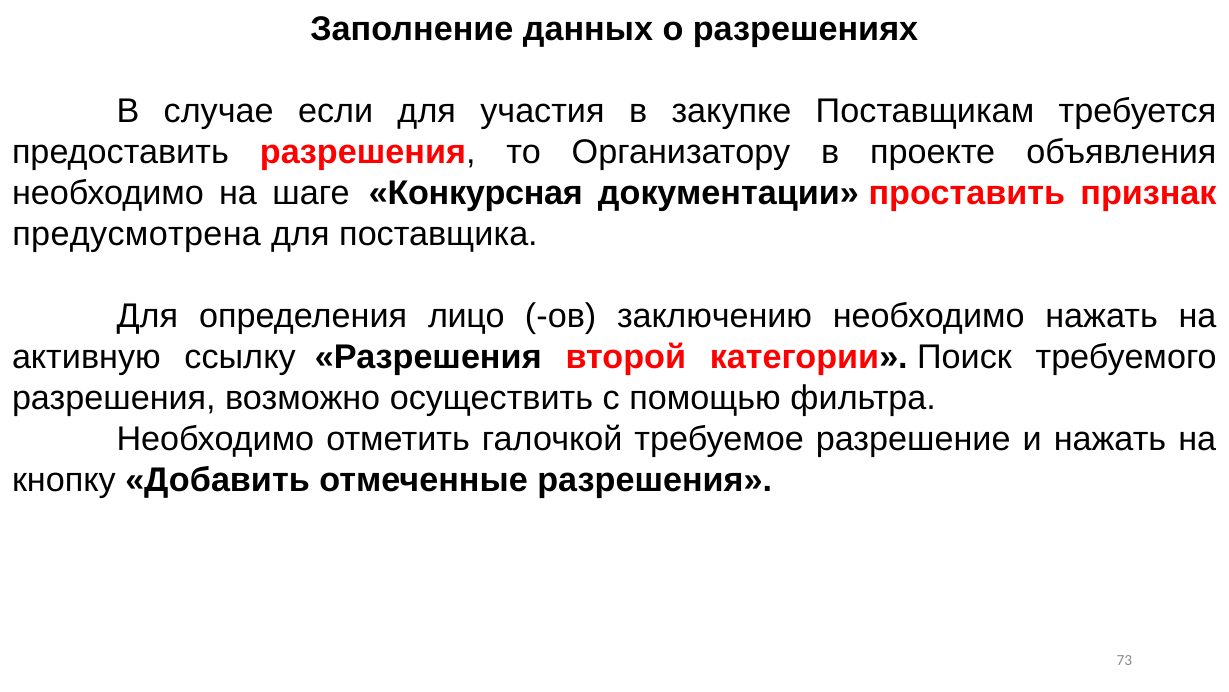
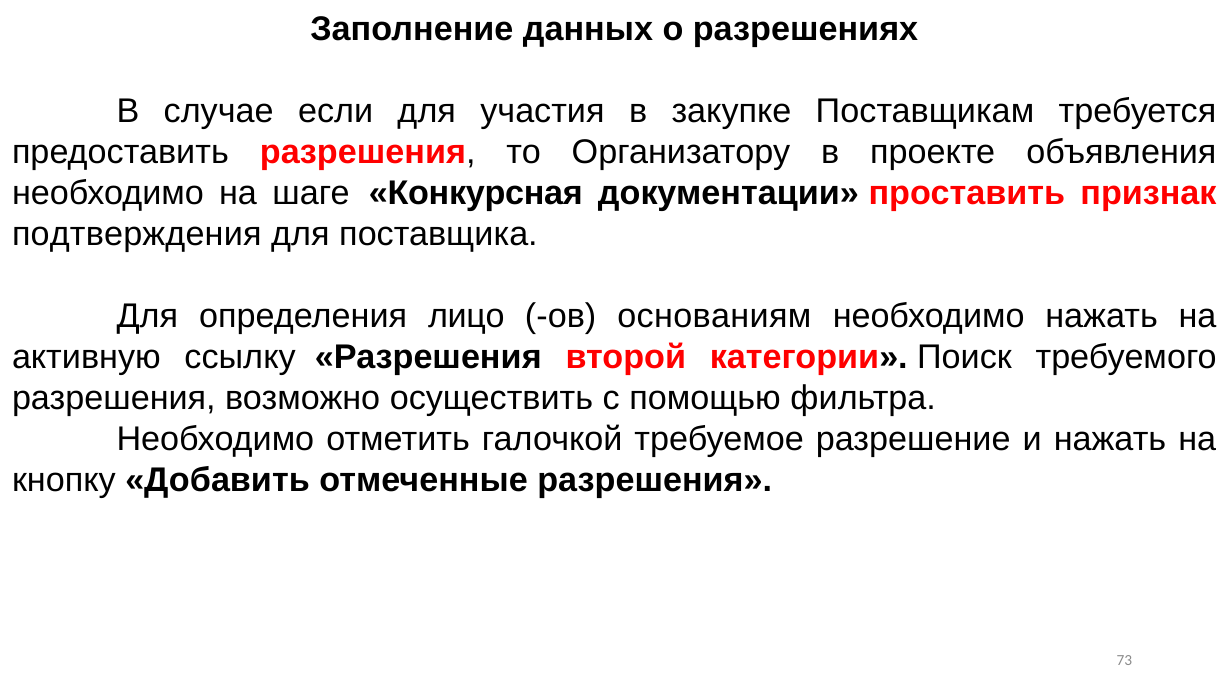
предусмотрена: предусмотрена -> подтверждения (137, 234)
заключению: заключению -> основаниям (714, 316)
